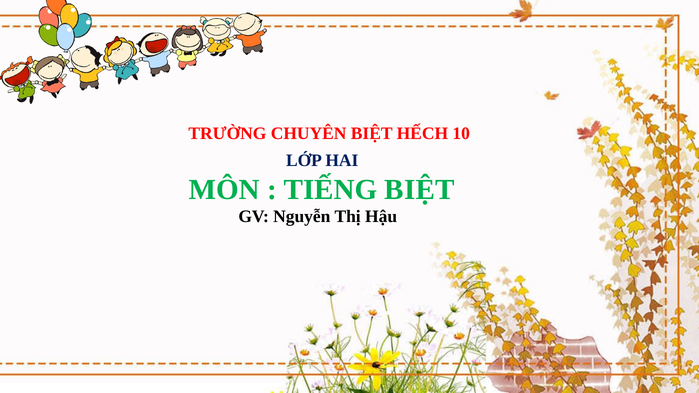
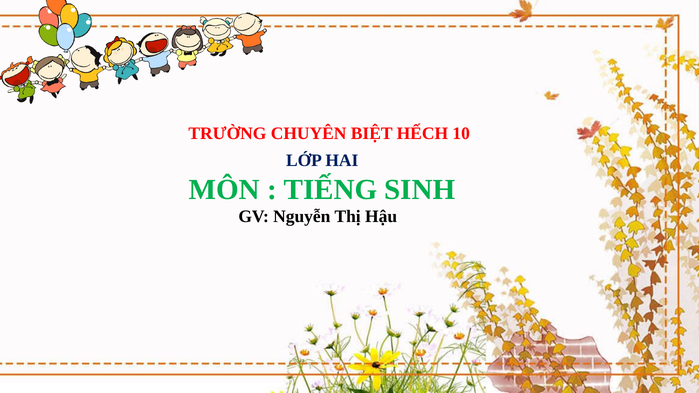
TIẾNG BIỆT: BIỆT -> SINH (420, 190)
